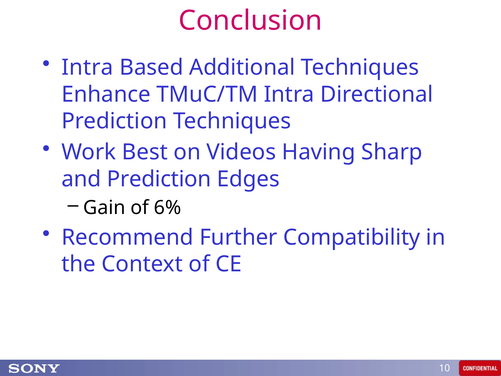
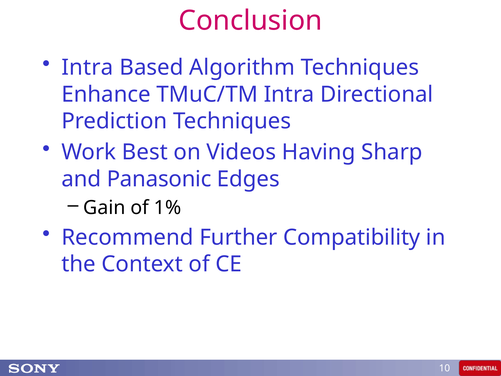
Additional: Additional -> Algorithm (242, 68)
and Prediction: Prediction -> Panasonic (159, 179)
6%: 6% -> 1% (168, 208)
